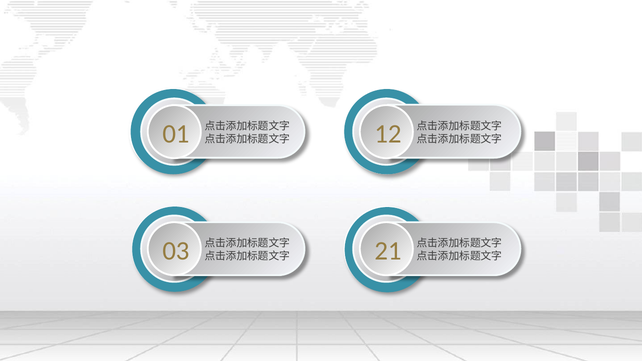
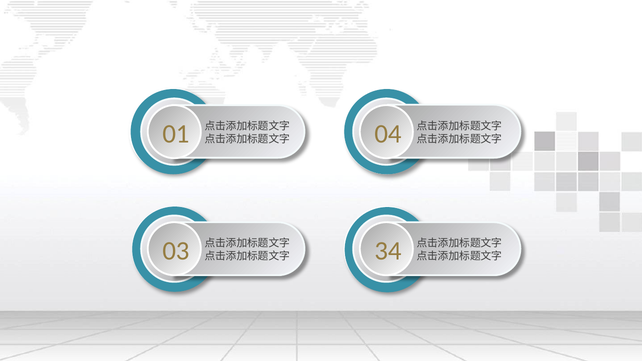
12: 12 -> 04 (388, 134)
21: 21 -> 34 (388, 251)
